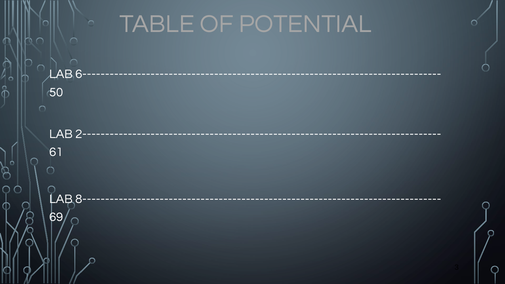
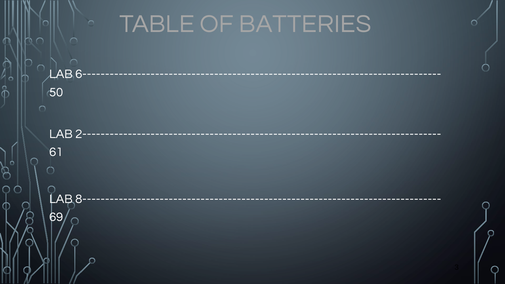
POTENTIAL: POTENTIAL -> BATTERIES (305, 24)
